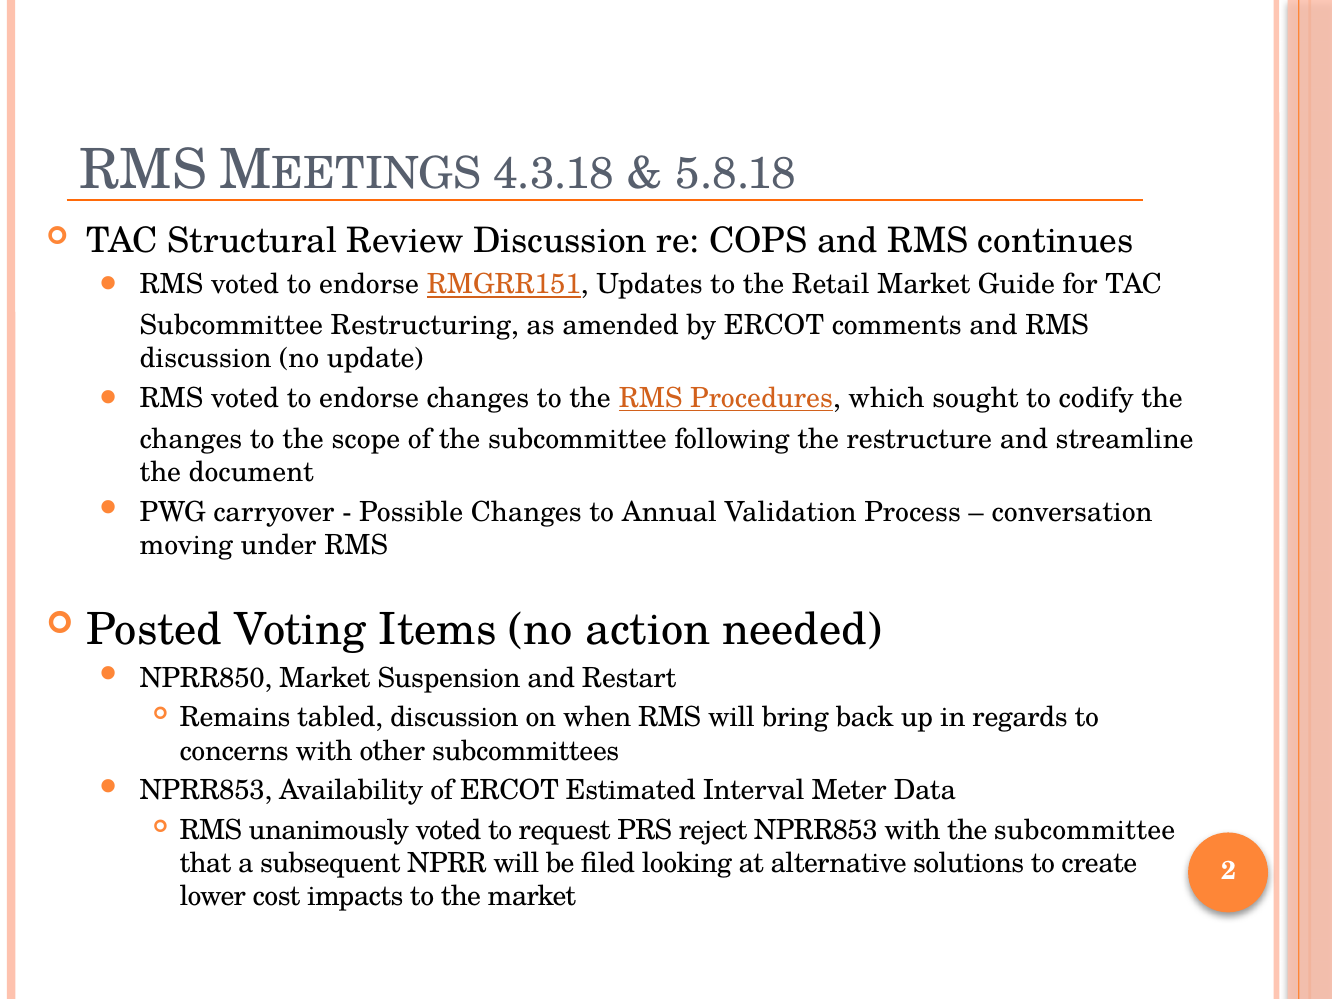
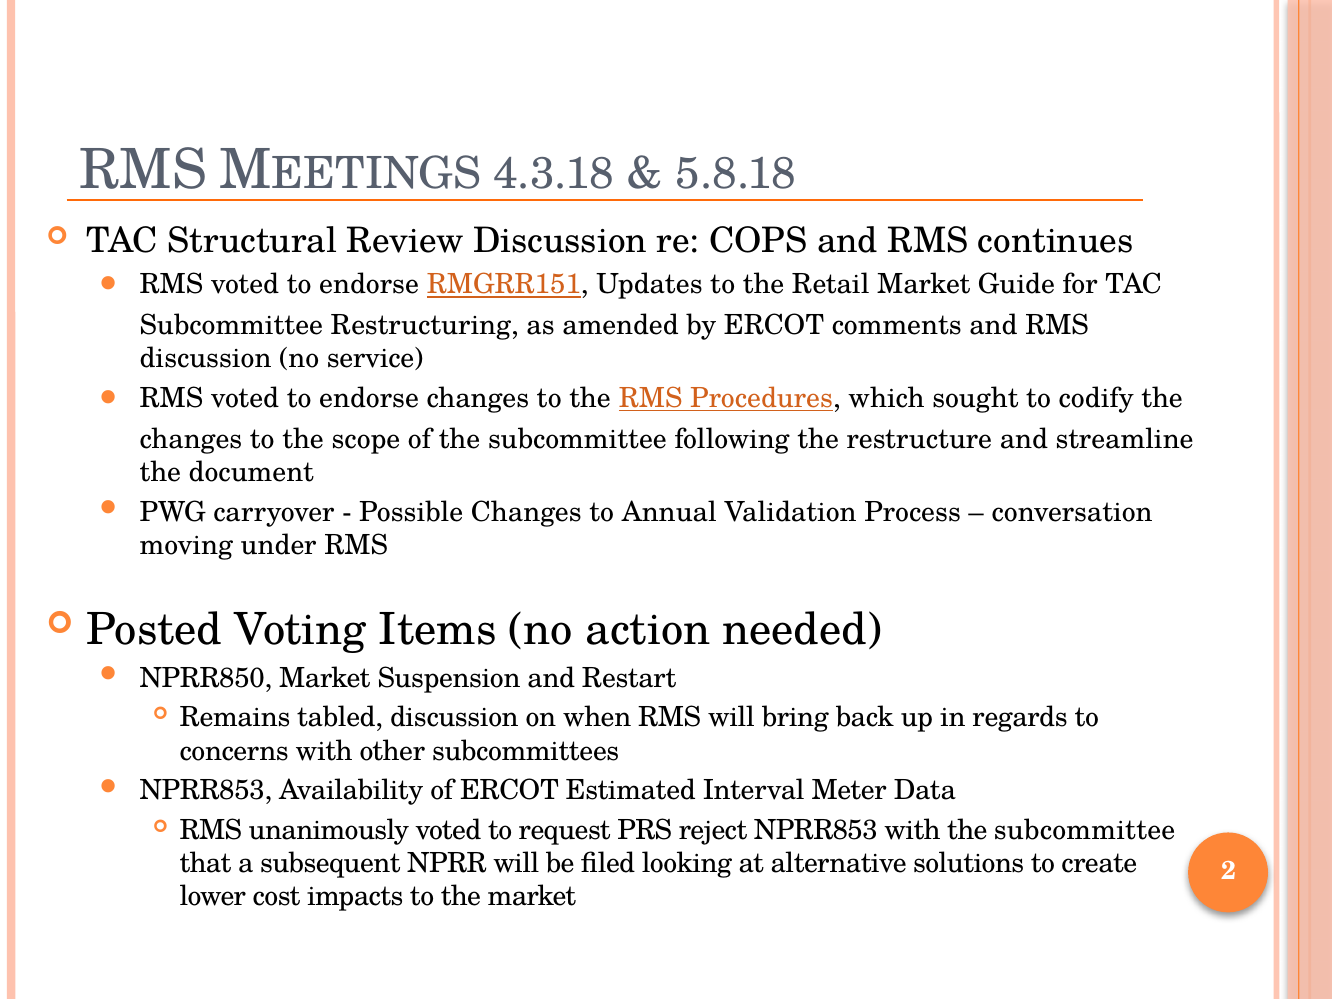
update: update -> service (375, 359)
